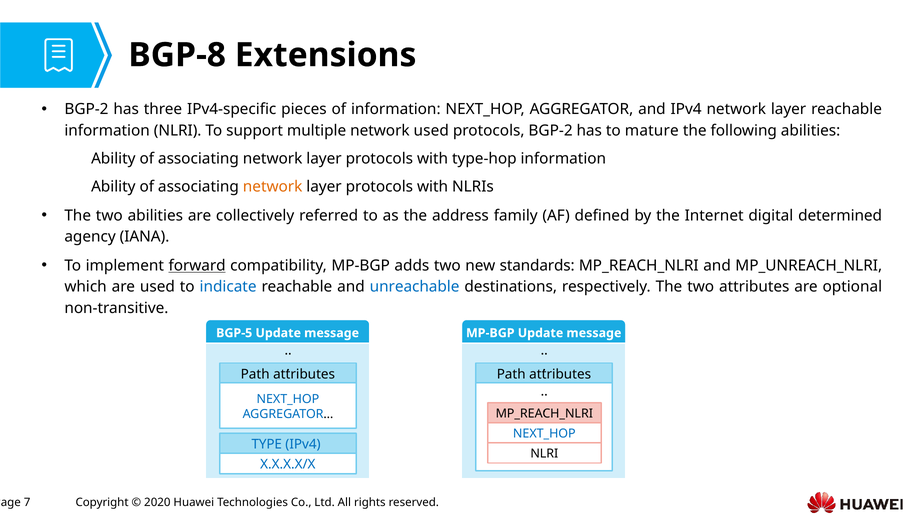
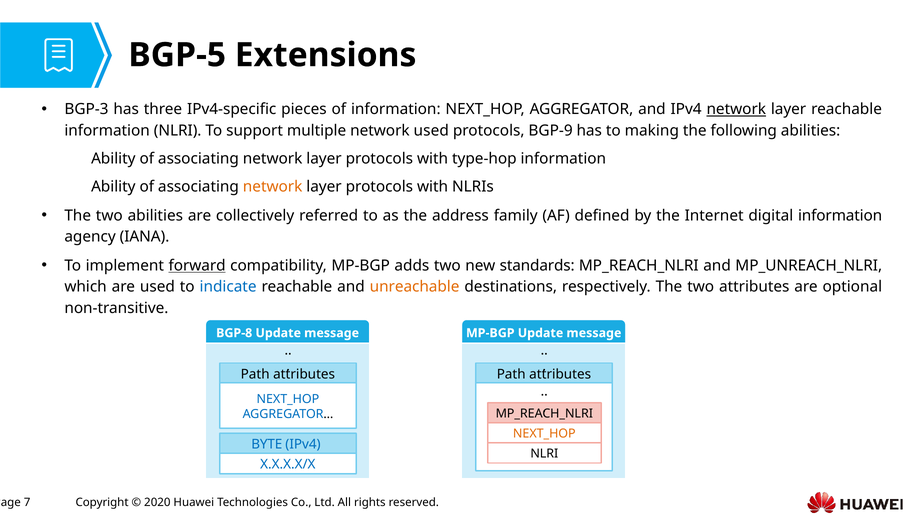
BGP-8: BGP-8 -> BGP-5 (177, 55)
BGP-2: BGP-2 -> BGP-3 (86, 109)
network underline: none -> present (736, 109)
protocols BGP-2: BGP-2 -> BGP-9 (551, 131)
mature: mature -> making (652, 131)
digital determined: determined -> information (840, 216)
unreachable colour: blue -> orange (415, 287)
BGP-5: BGP-5 -> BGP-8 (234, 333)
NEXT_HOP colour: blue -> orange (544, 434)
TYPE: TYPE -> BYTE (267, 445)
